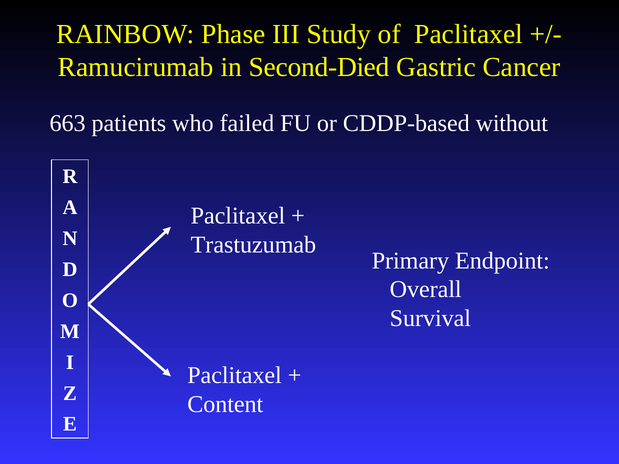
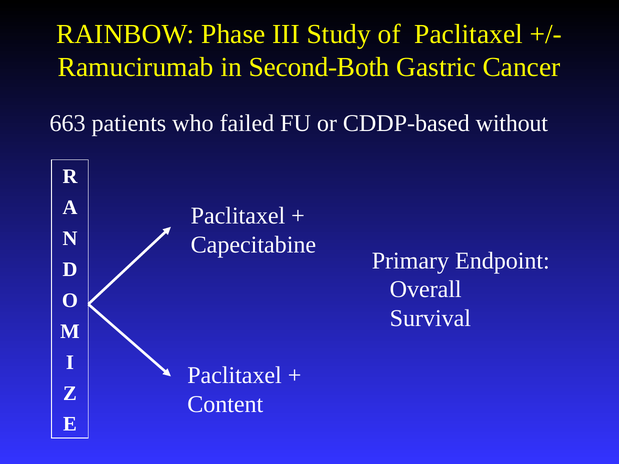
Second-Died: Second-Died -> Second-Both (319, 67)
Trastuzumab: Trastuzumab -> Capecitabine (253, 245)
